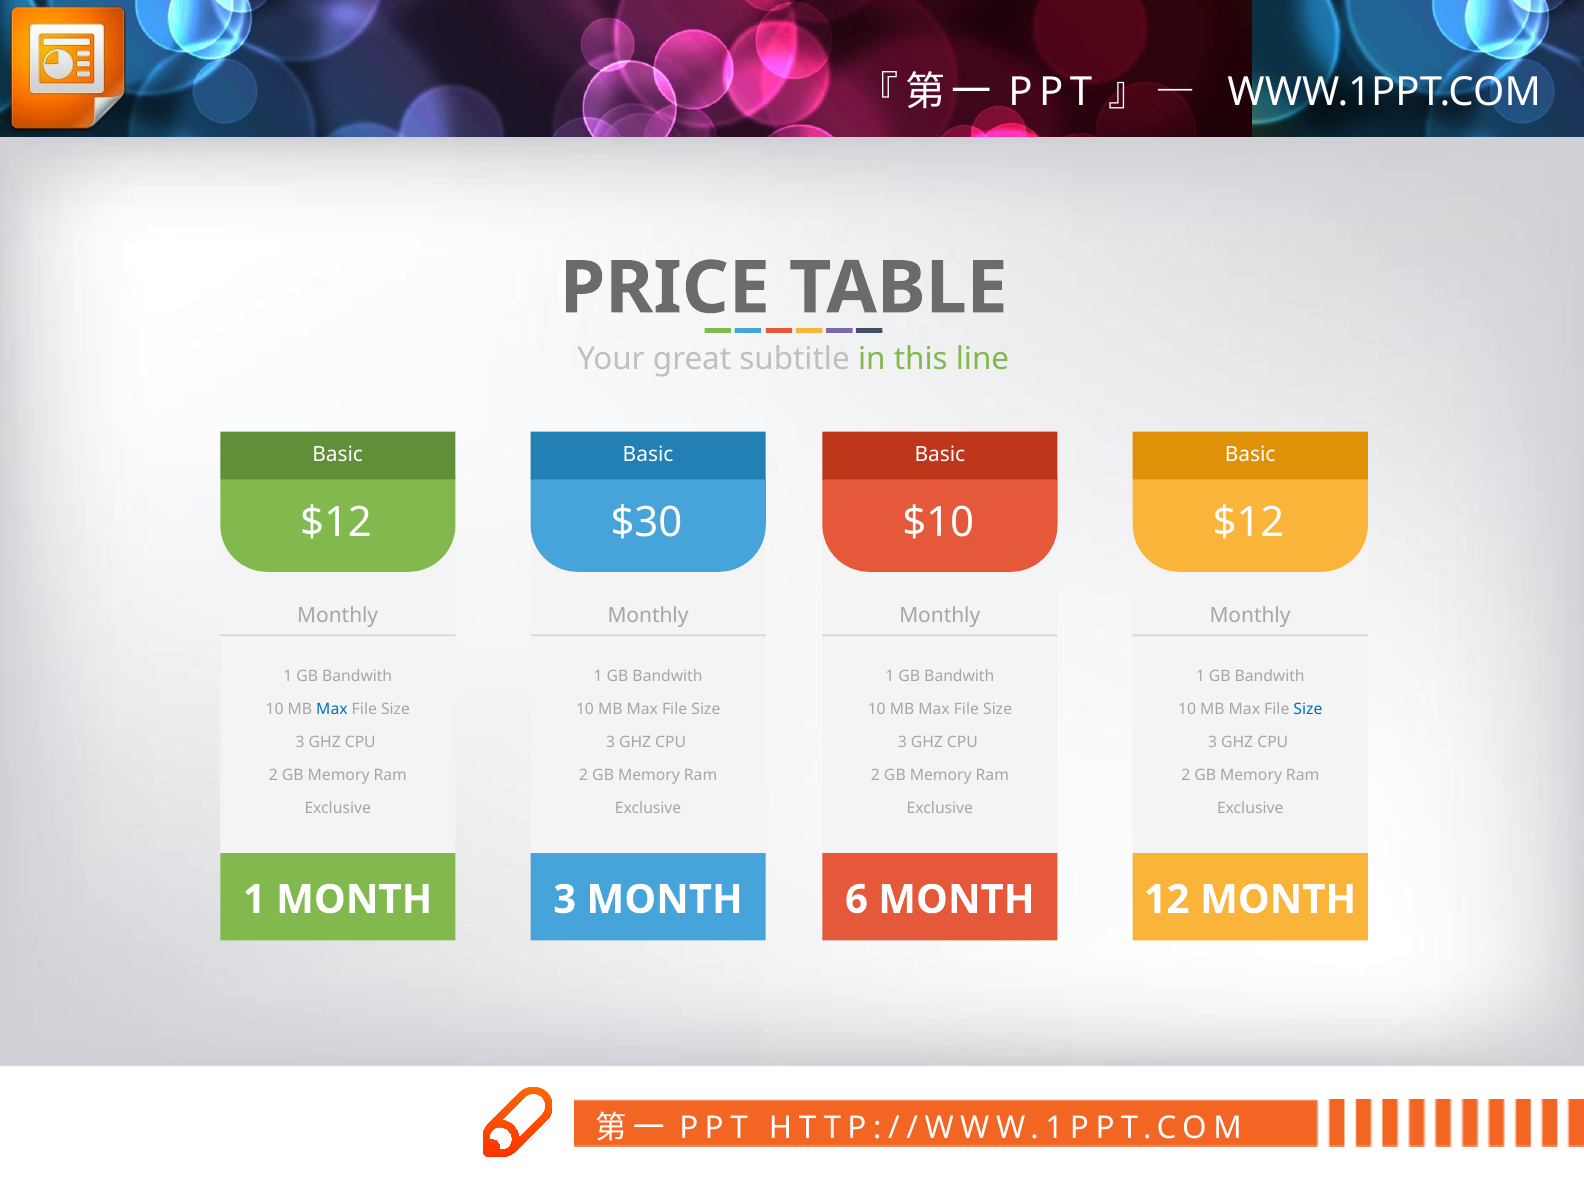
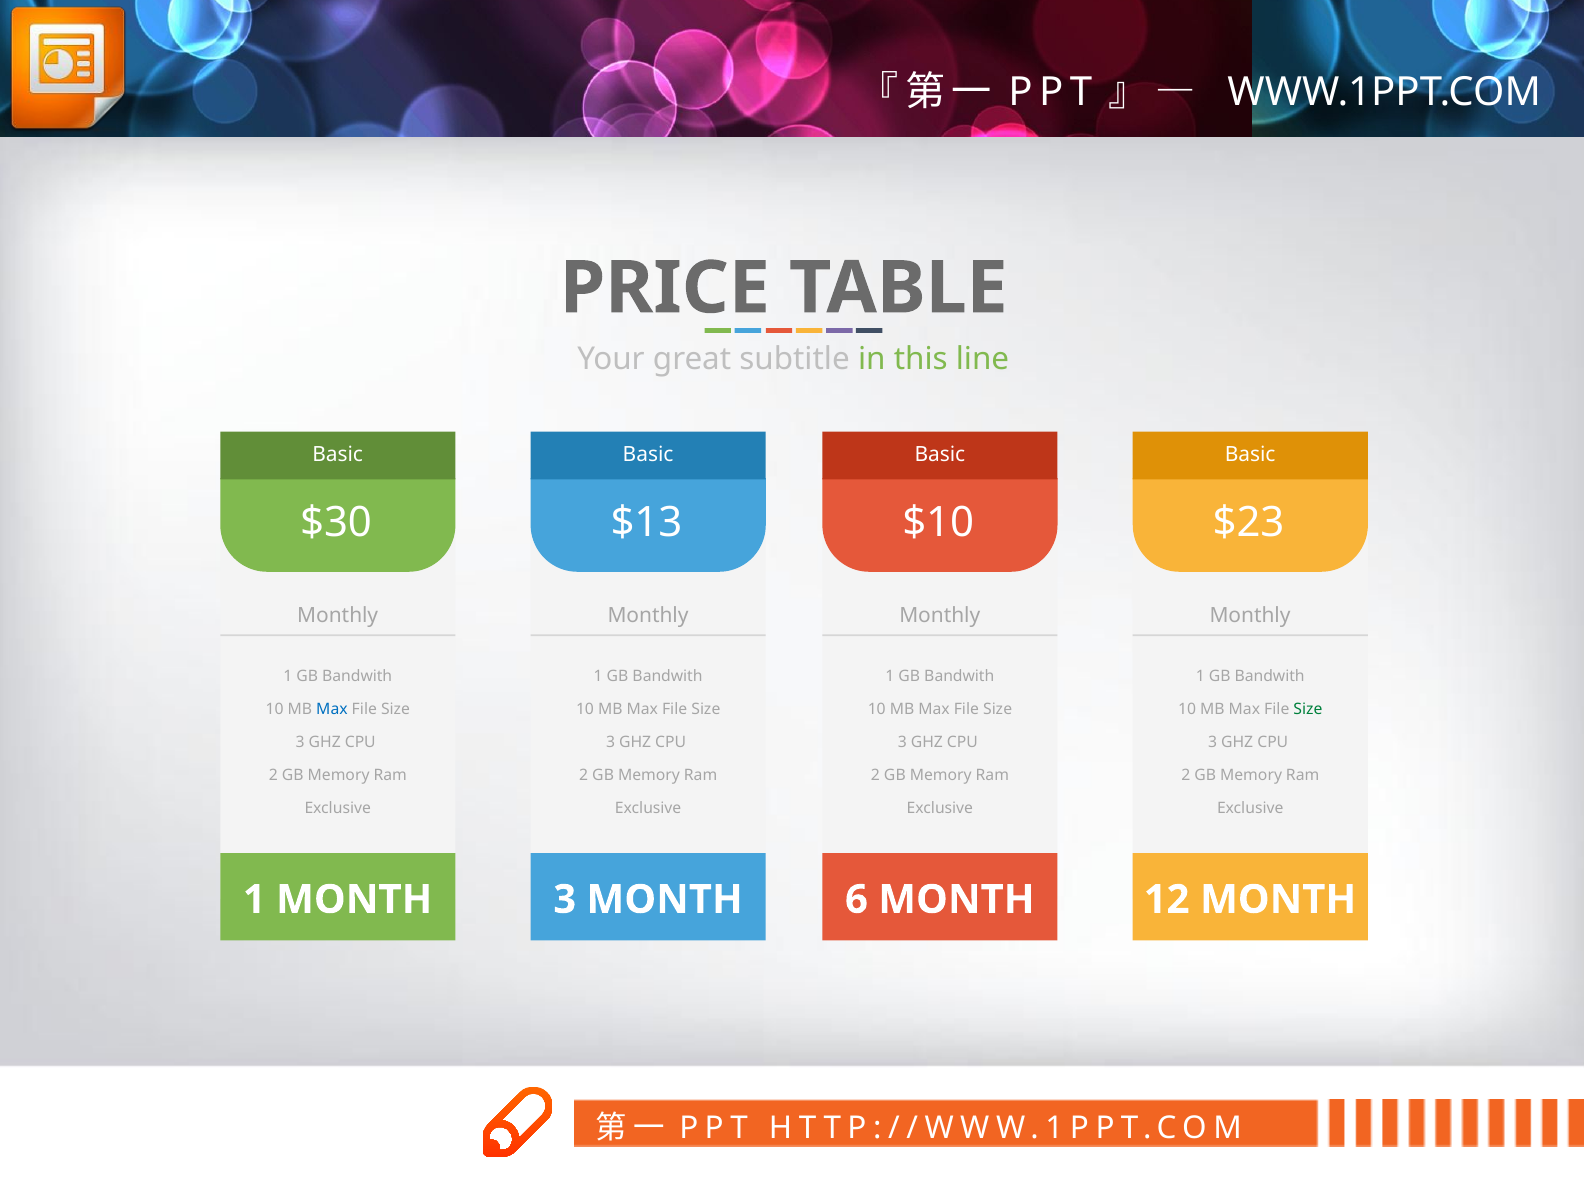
$12: $12 -> $30 (336, 523)
$30: $30 -> $13 (646, 523)
$12: $12 -> $23 (1249, 523)
Size colour: blue -> green (1308, 710)
